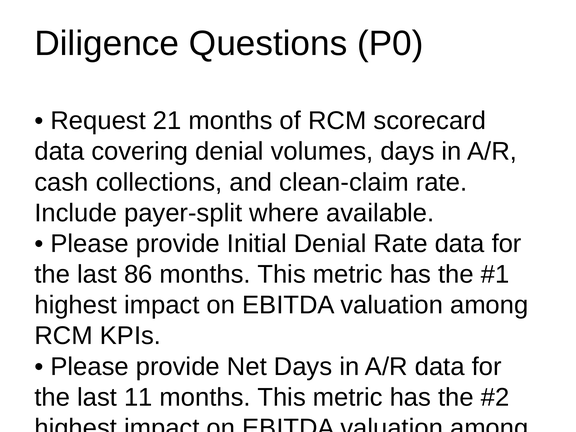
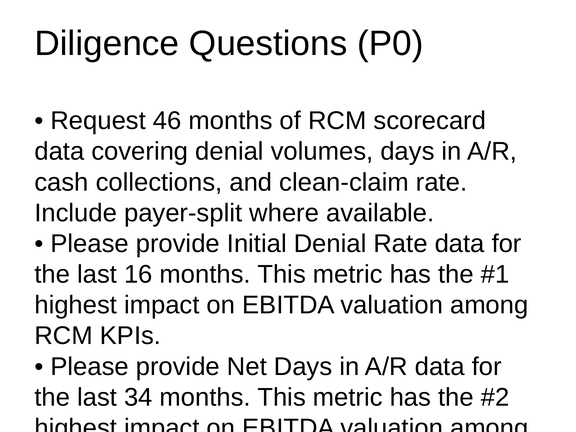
21: 21 -> 46 (167, 121)
86: 86 -> 16 (138, 274)
11: 11 -> 34 (138, 397)
